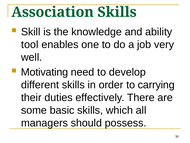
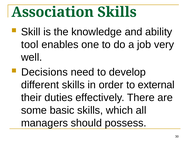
Motivating: Motivating -> Decisions (44, 72)
carrying: carrying -> external (156, 85)
